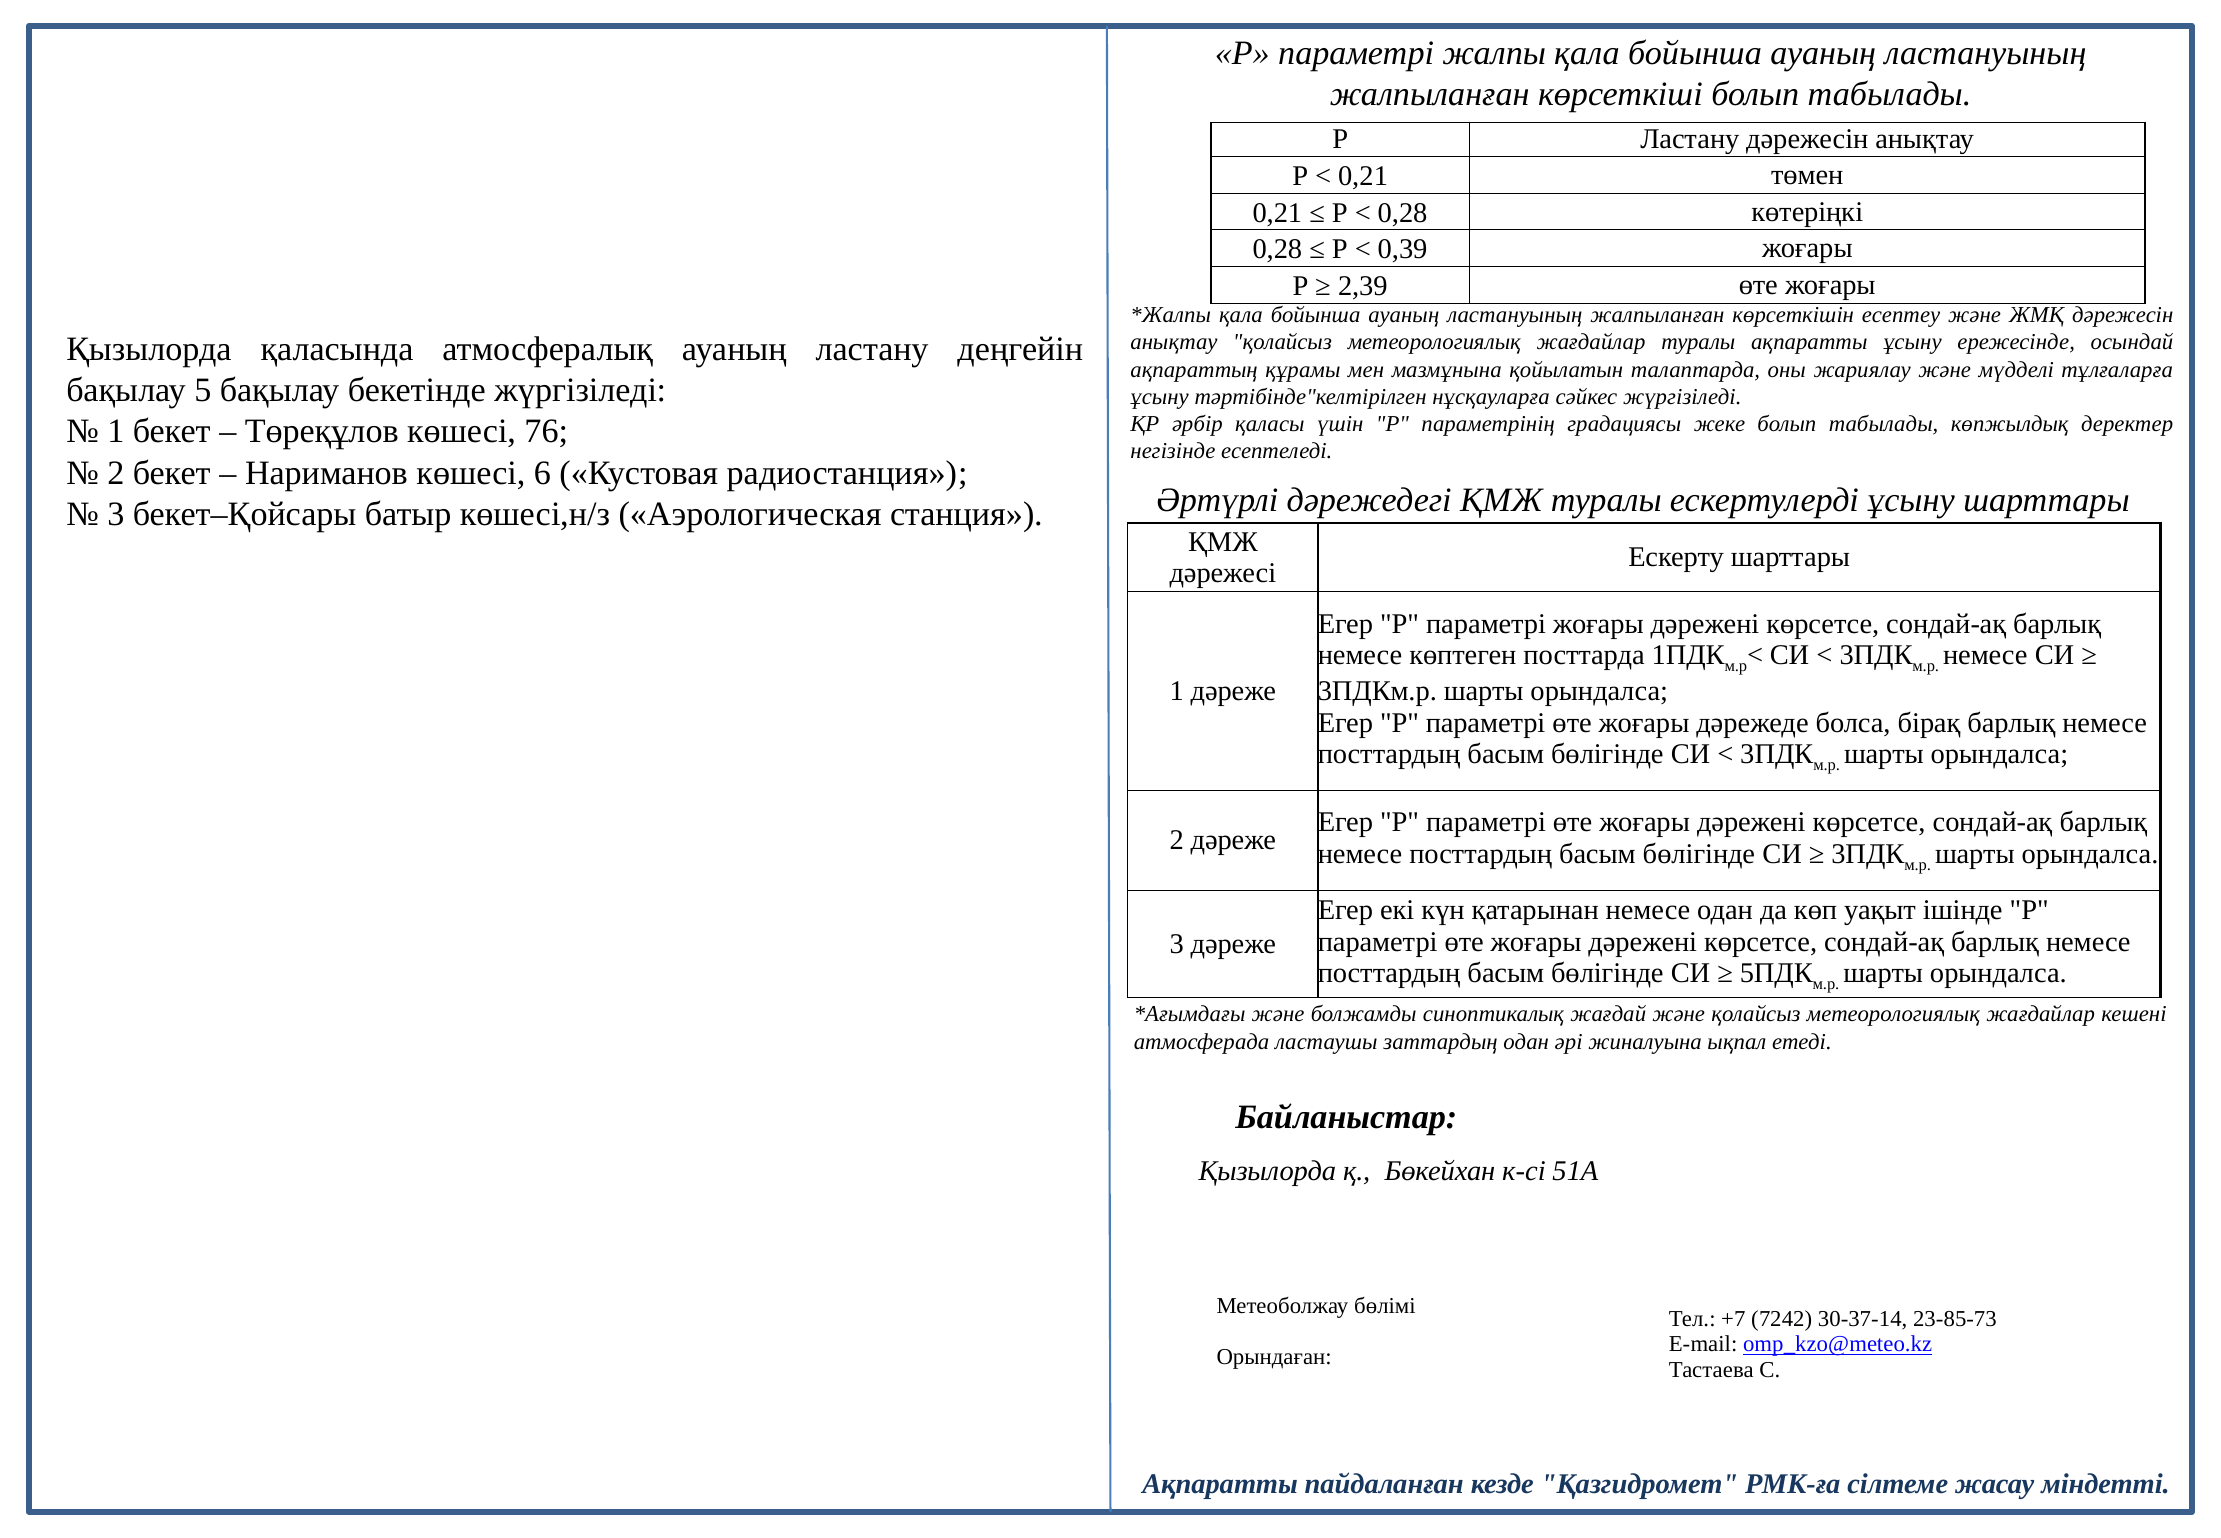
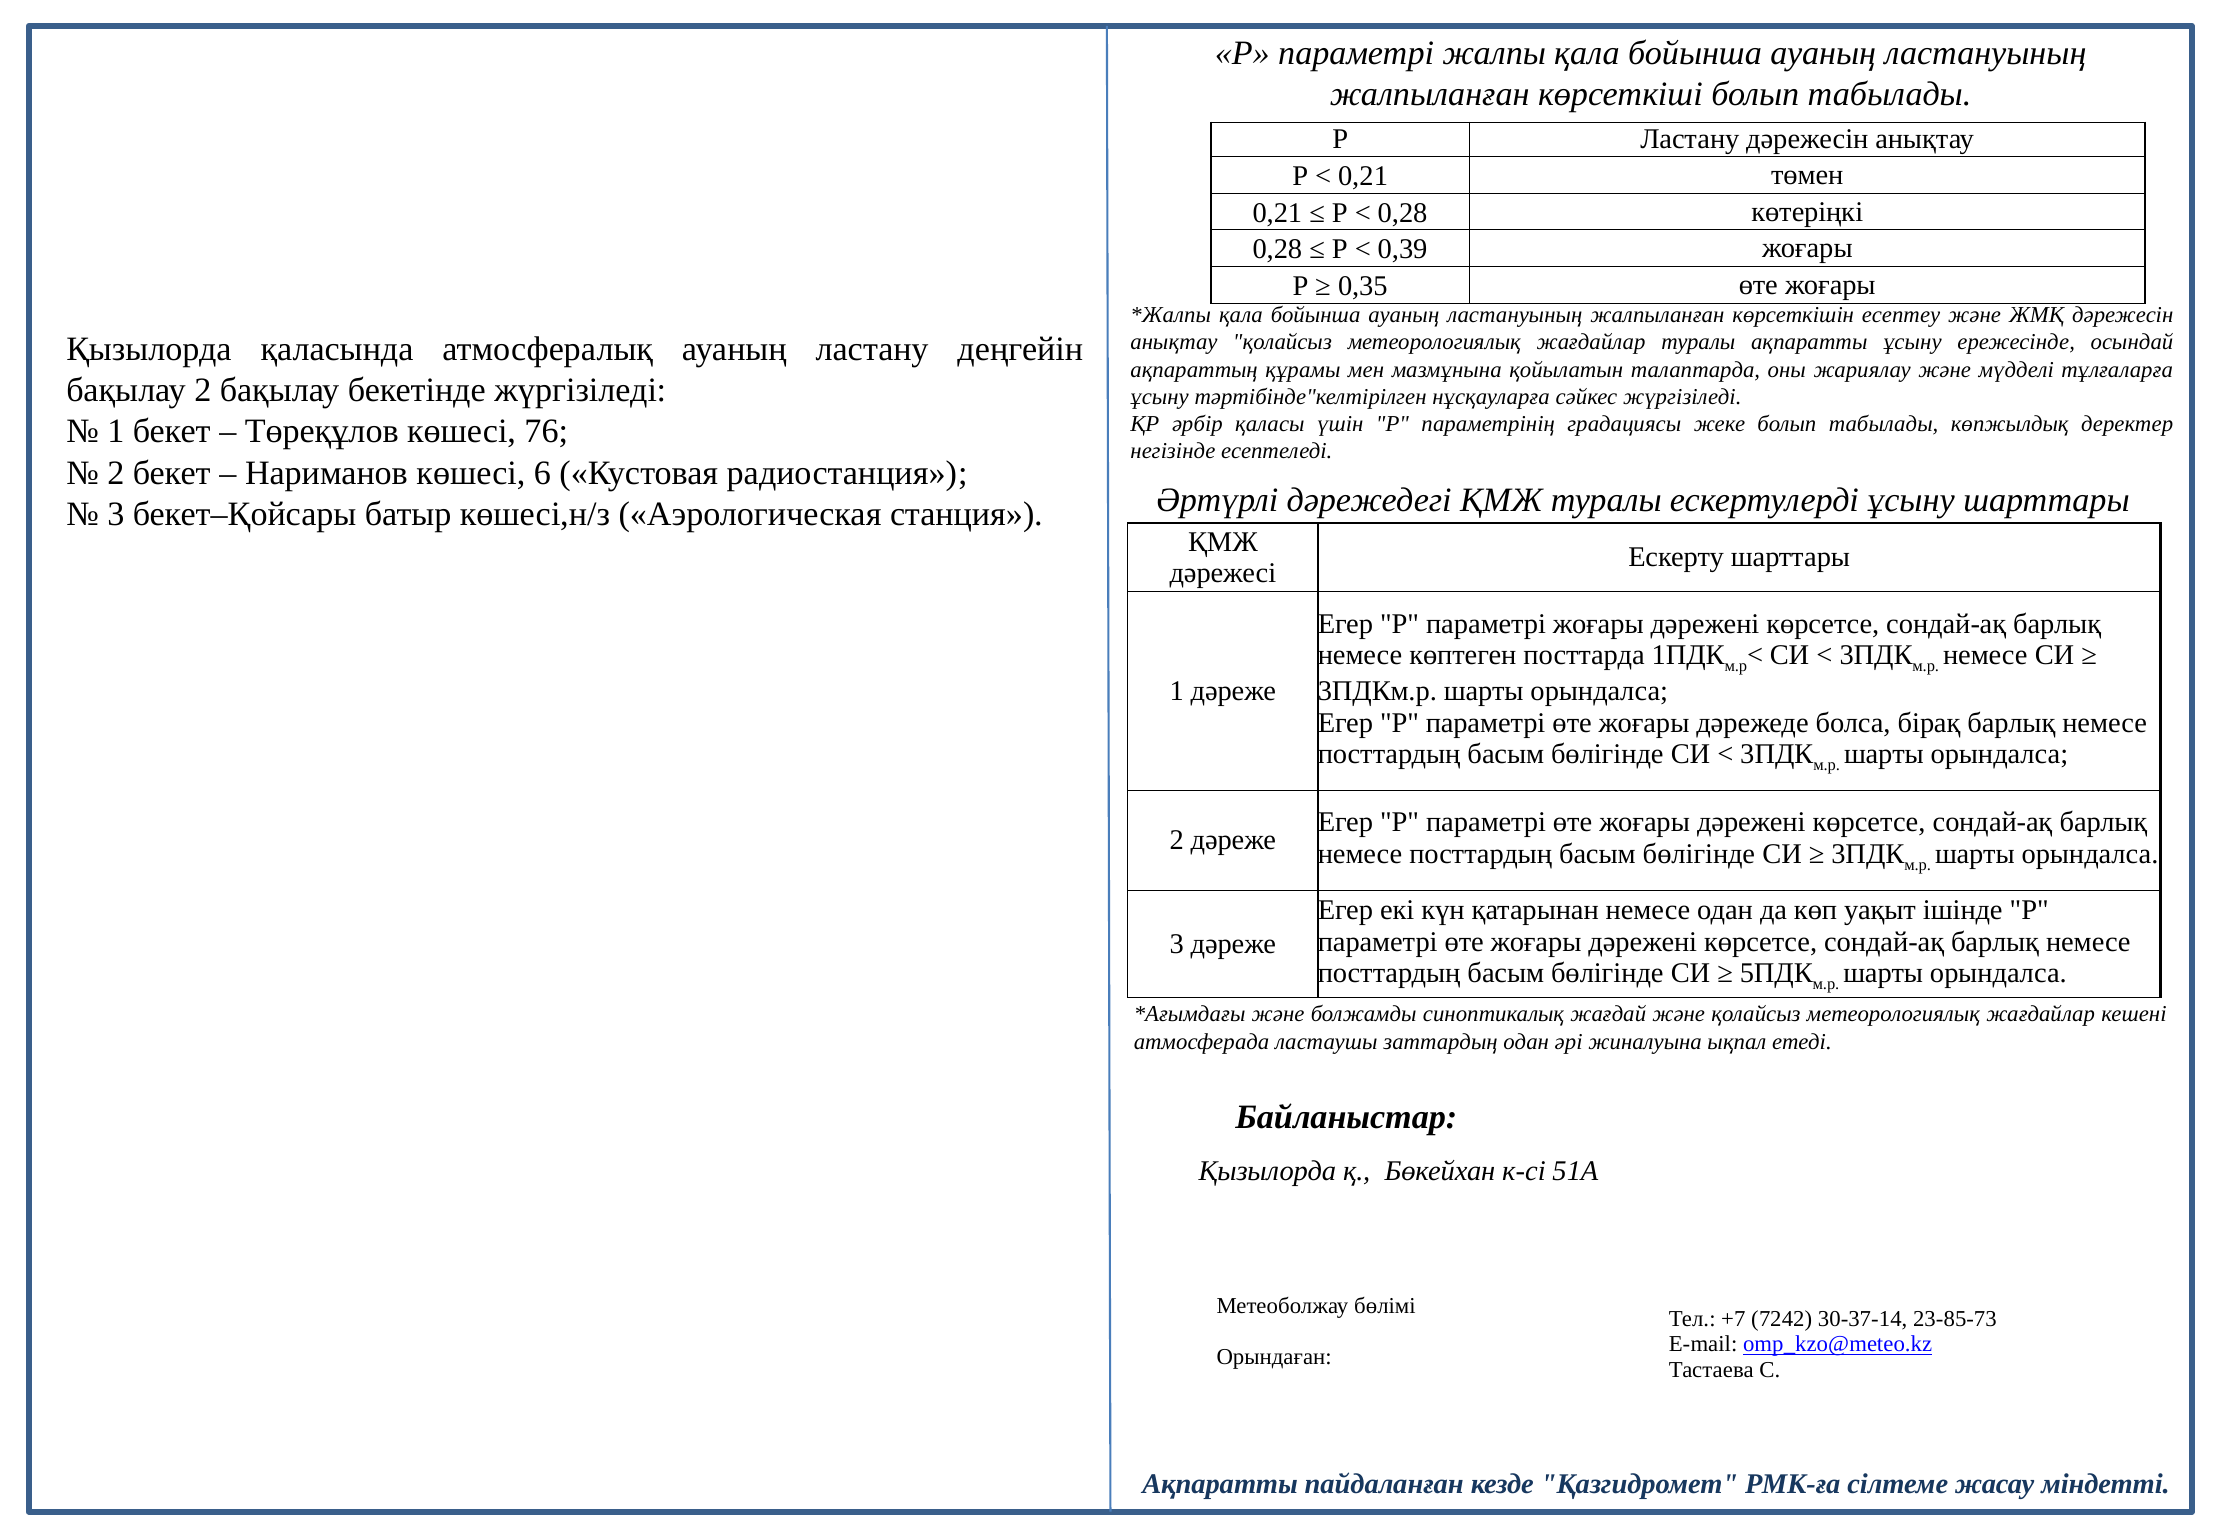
2,39: 2,39 -> 0,35 (1363, 286)
бақылау 5: 5 -> 2 (203, 391)
